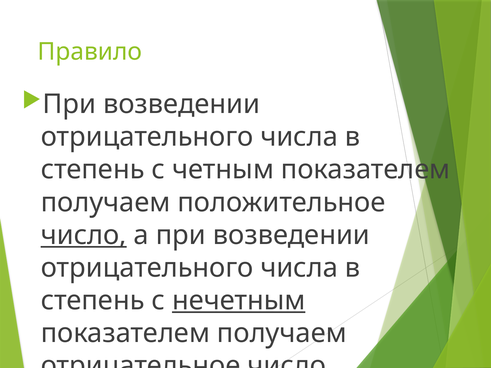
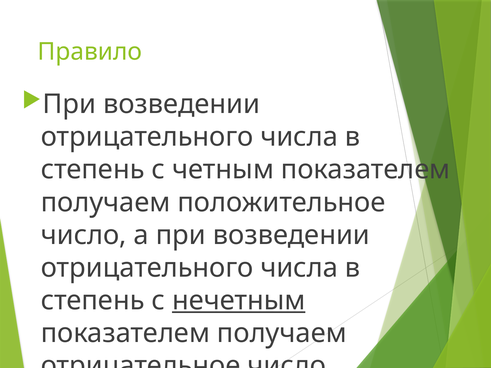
число underline: present -> none (84, 235)
